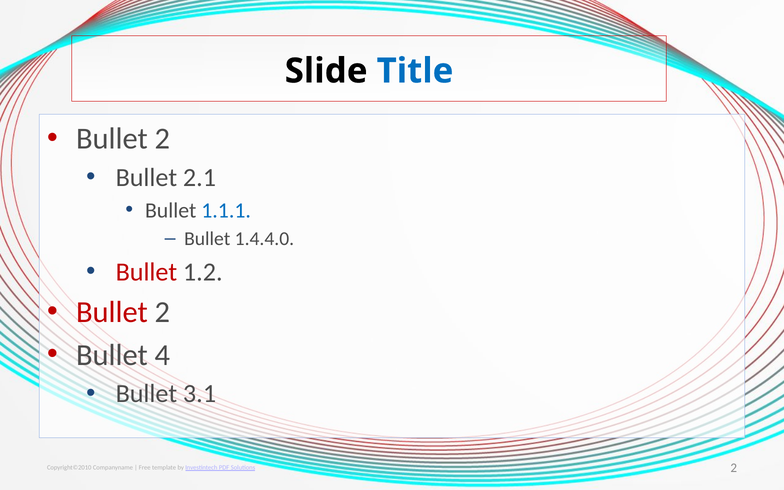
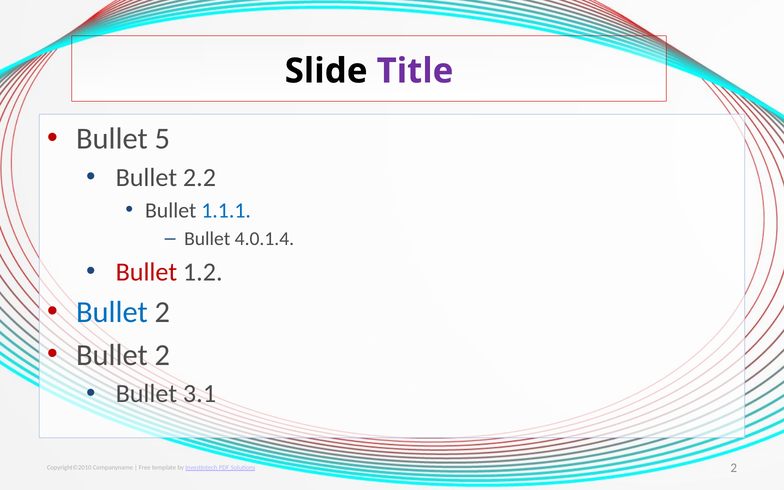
Title colour: blue -> purple (415, 71)
2: 2 -> 5 (163, 139)
2.1: 2.1 -> 2.2 (200, 177)
1.4.4.0: 1.4.4.0 -> 4.0.1.4 (264, 239)
Bullet colour: red -> blue (112, 312)
4: 4 -> 2 (163, 355)
